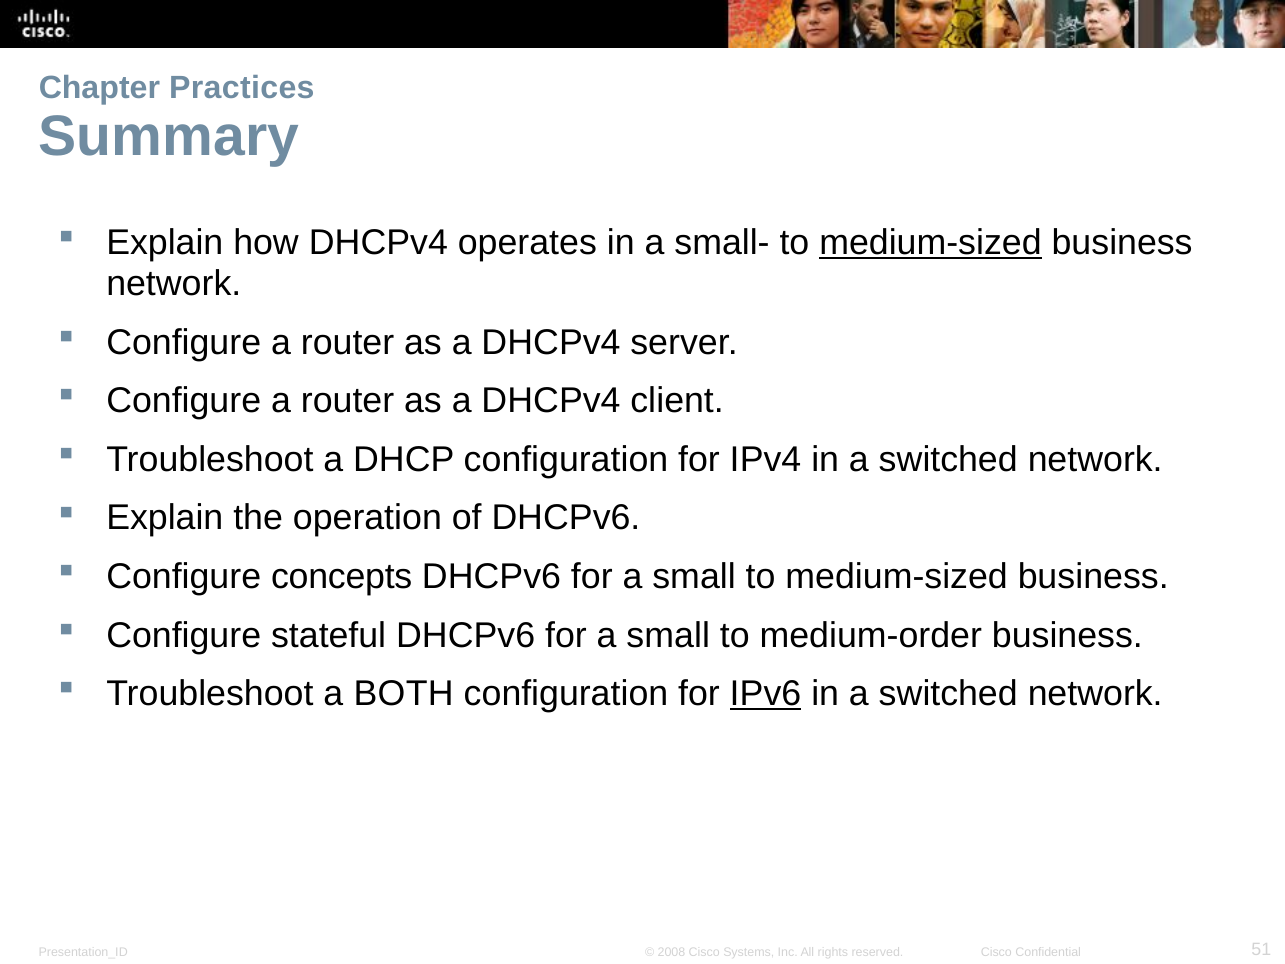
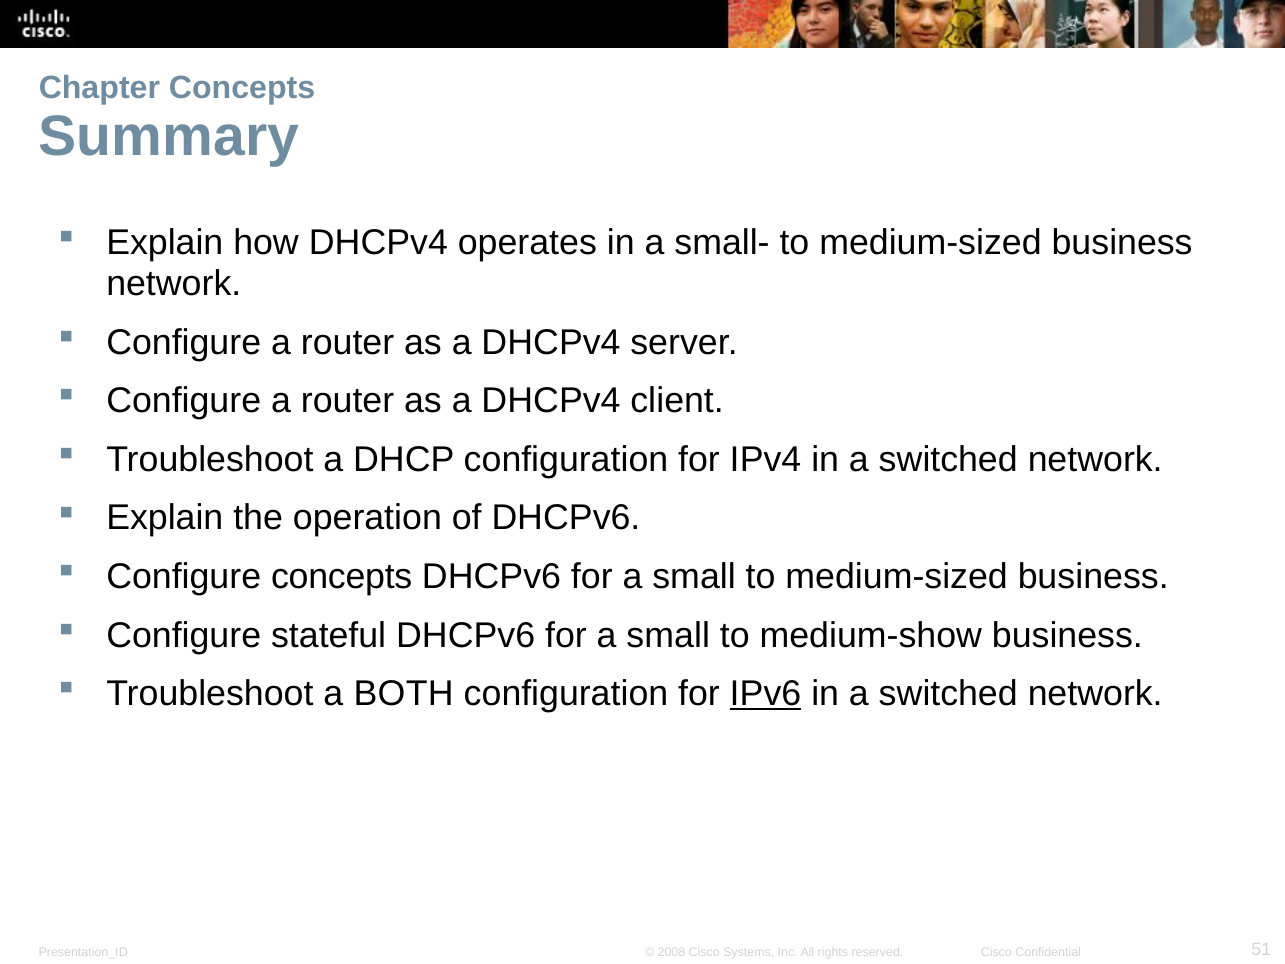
Chapter Practices: Practices -> Concepts (242, 88)
medium-sized underline: present -> none (930, 243)
medium-order: medium-order -> medium-show (871, 635)
